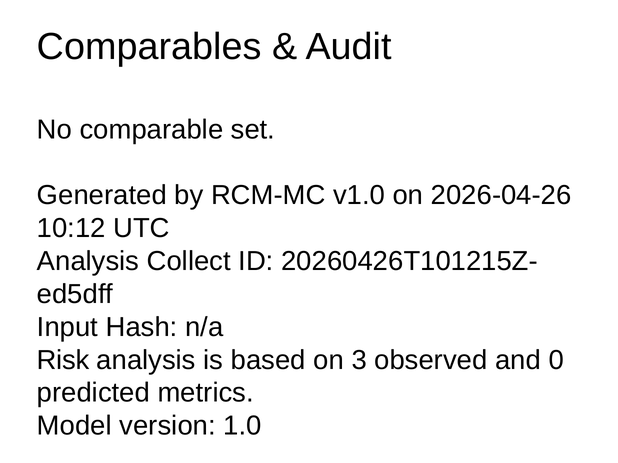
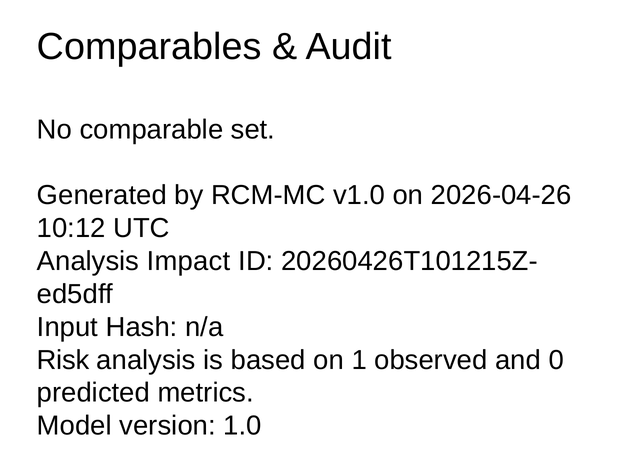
Collect: Collect -> Impact (189, 261)
3: 3 -> 1 (359, 360)
